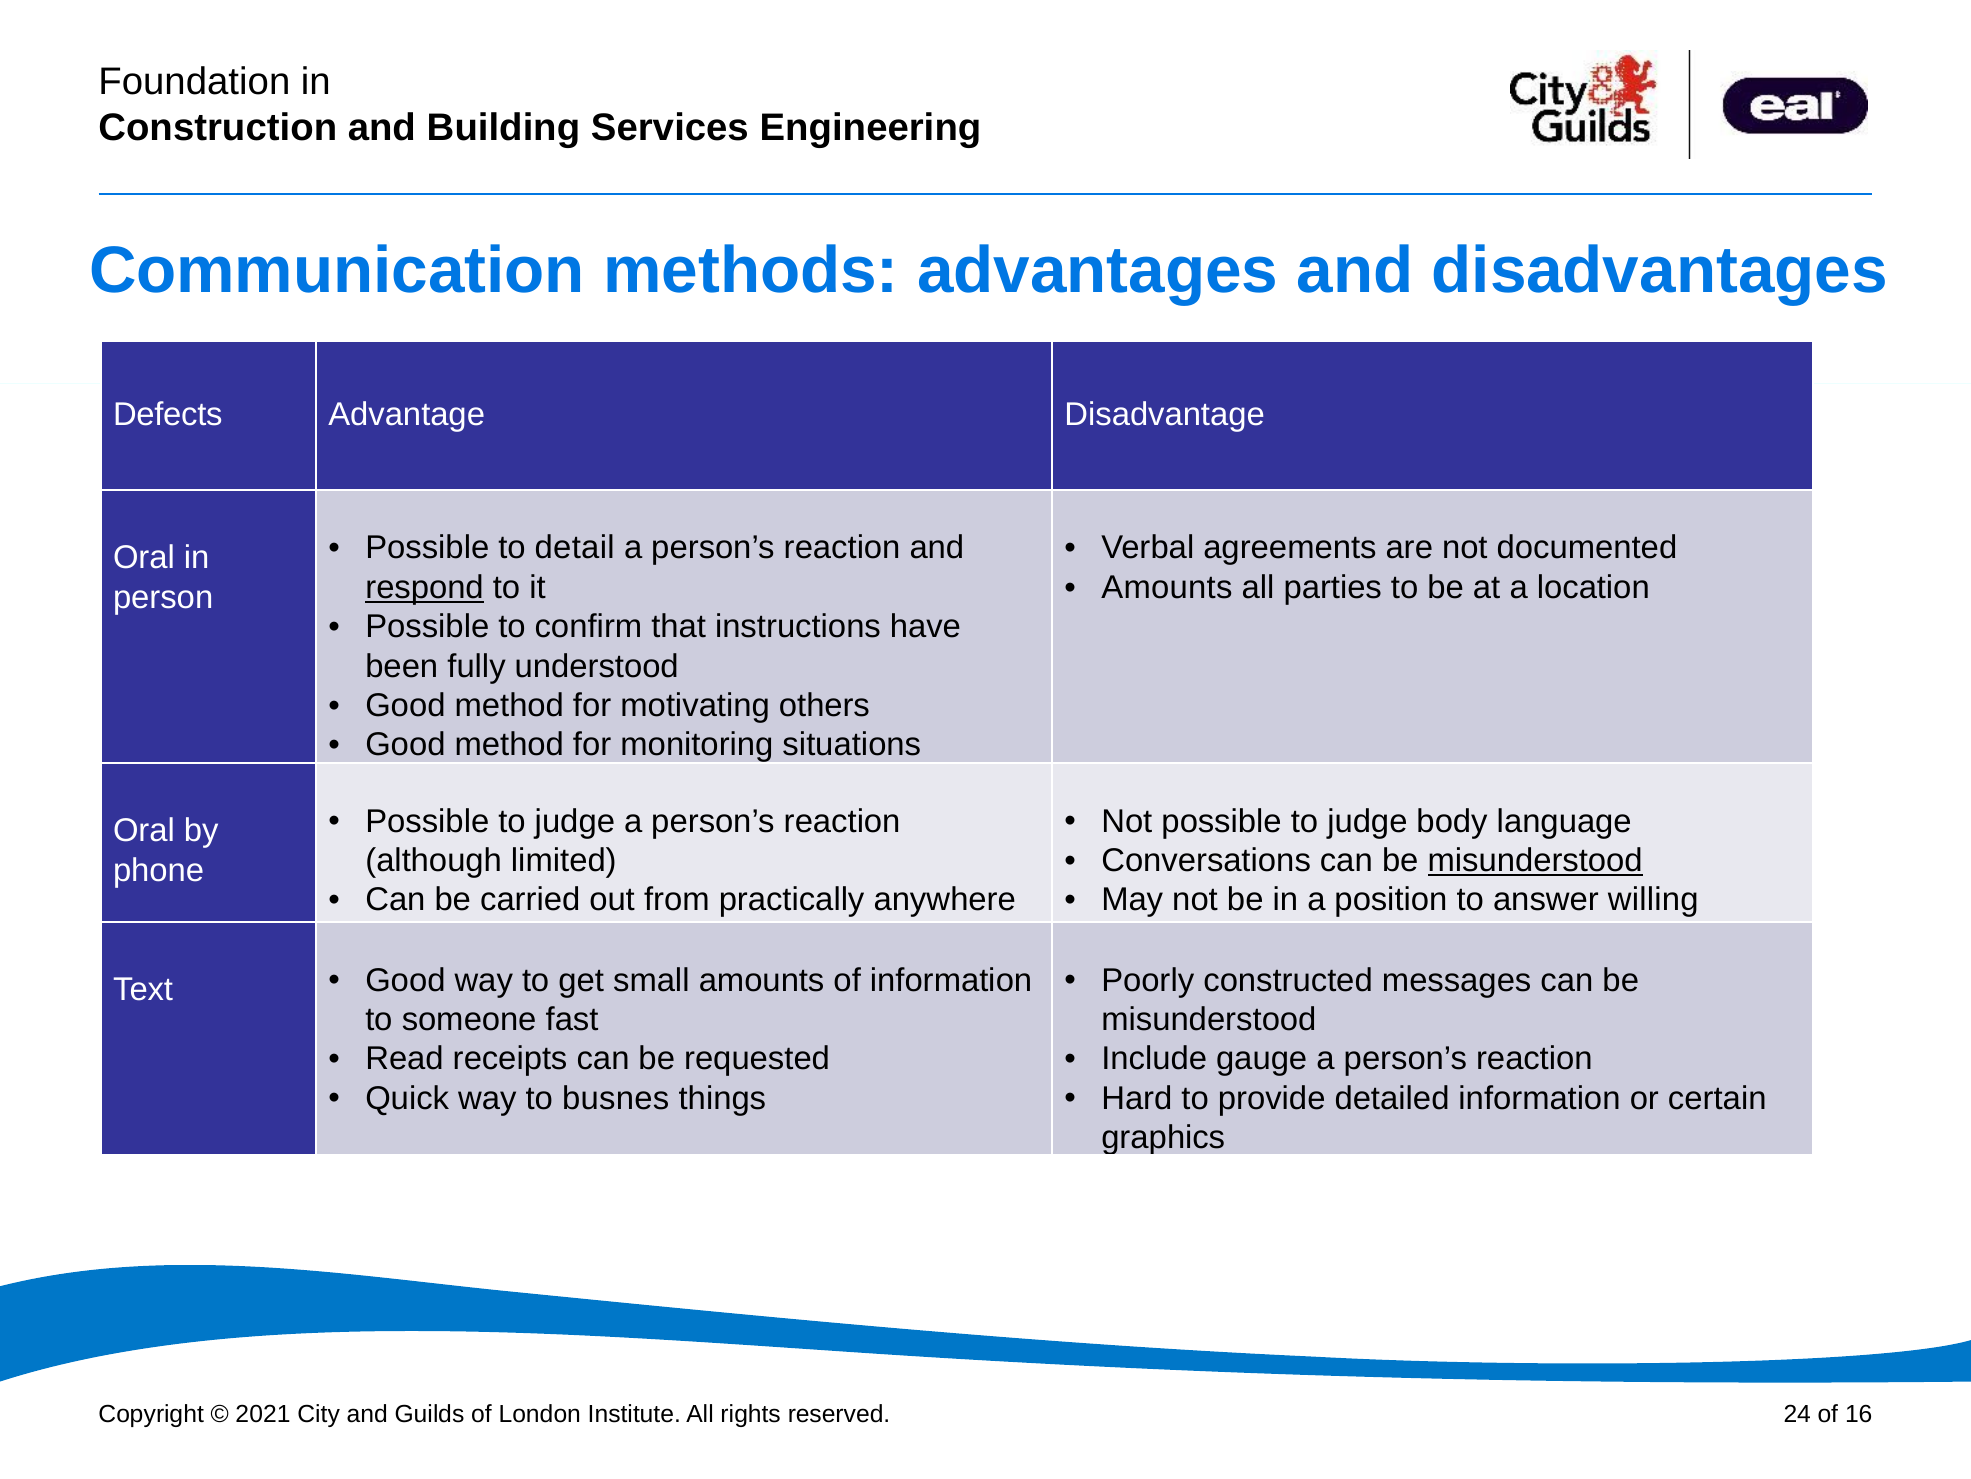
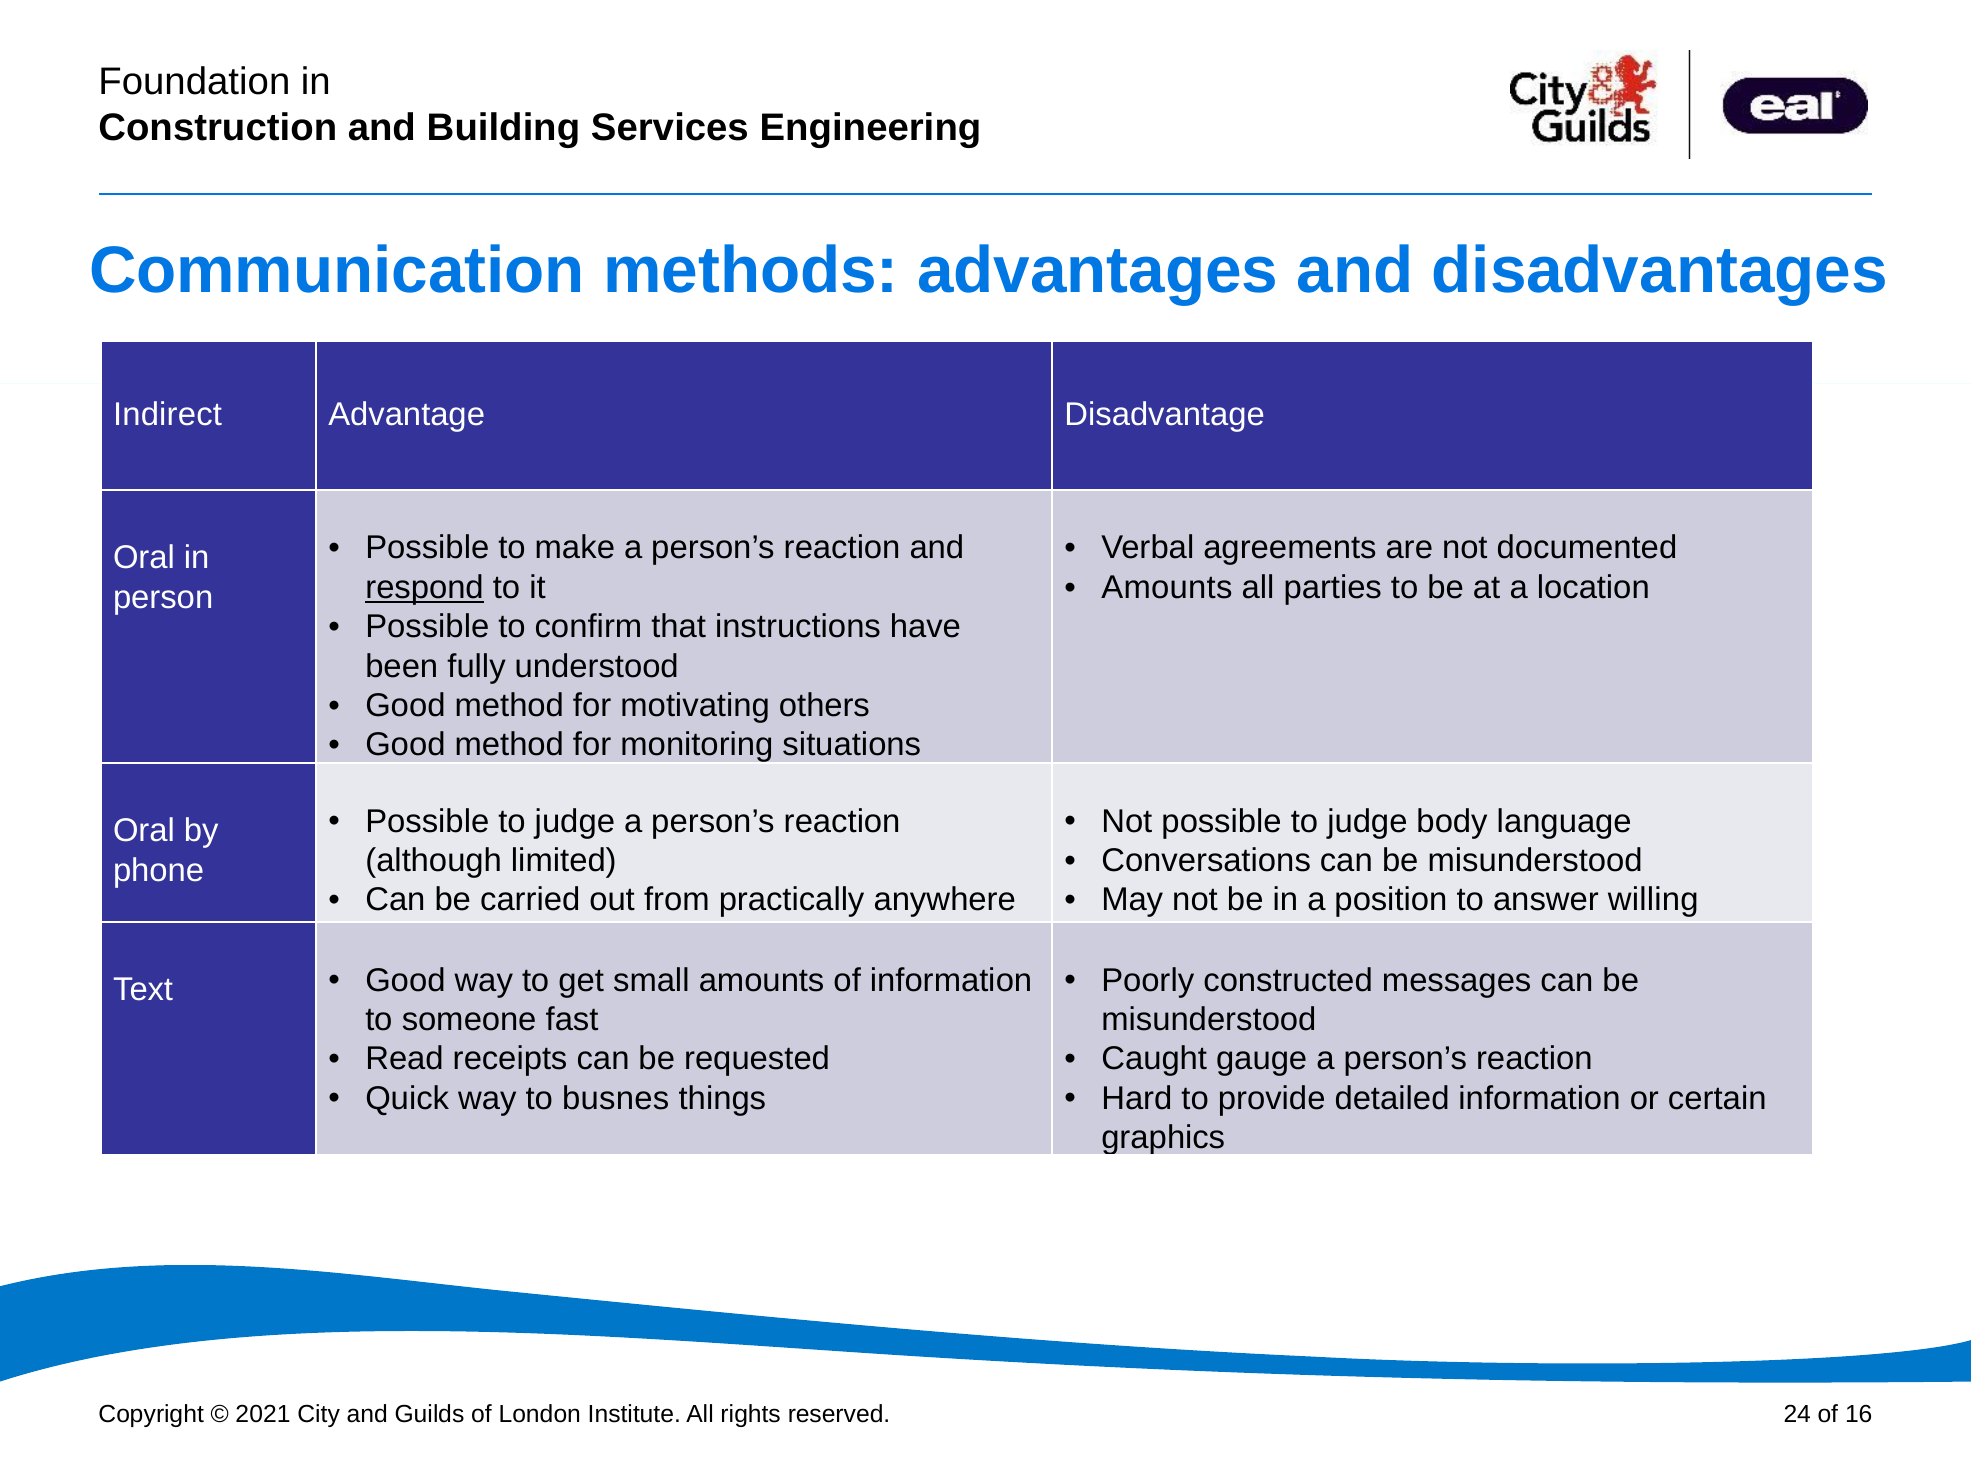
Defects: Defects -> Indirect (168, 414)
detail: detail -> make (575, 548)
misunderstood underline: present -> none (1535, 860)
Include: Include -> Caught (1154, 1058)
